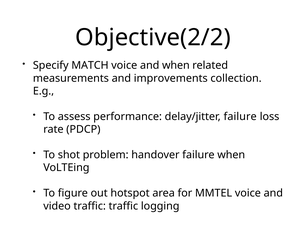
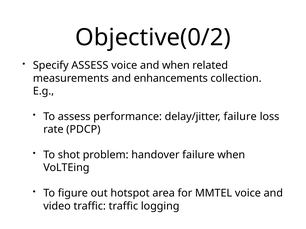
Objective(2/2: Objective(2/2 -> Objective(0/2 (153, 38)
Specify MATCH: MATCH -> ASSESS (90, 66)
improvements: improvements -> enhancements (171, 78)
